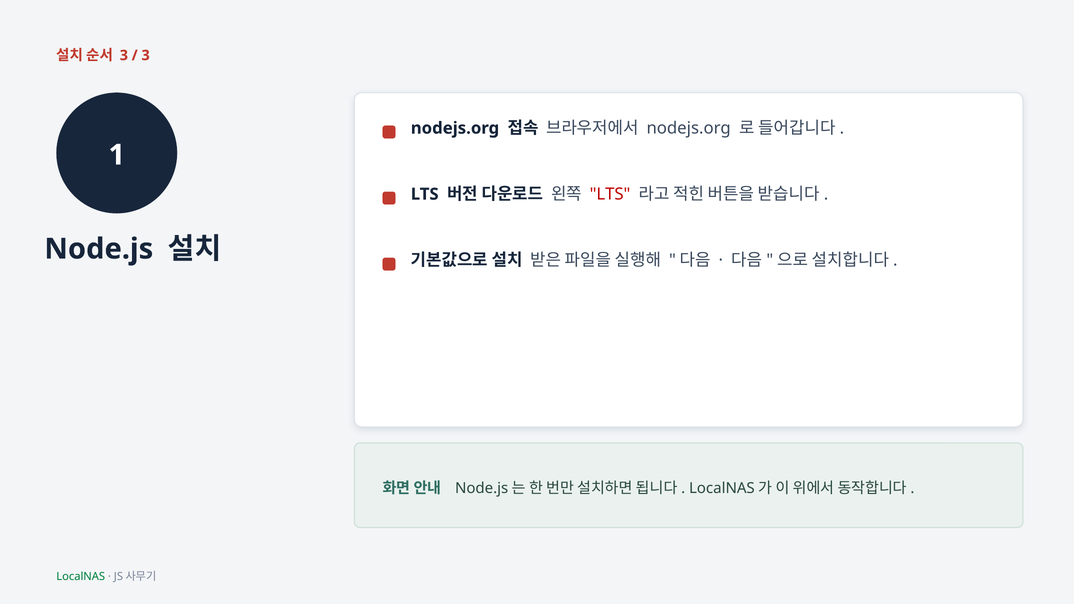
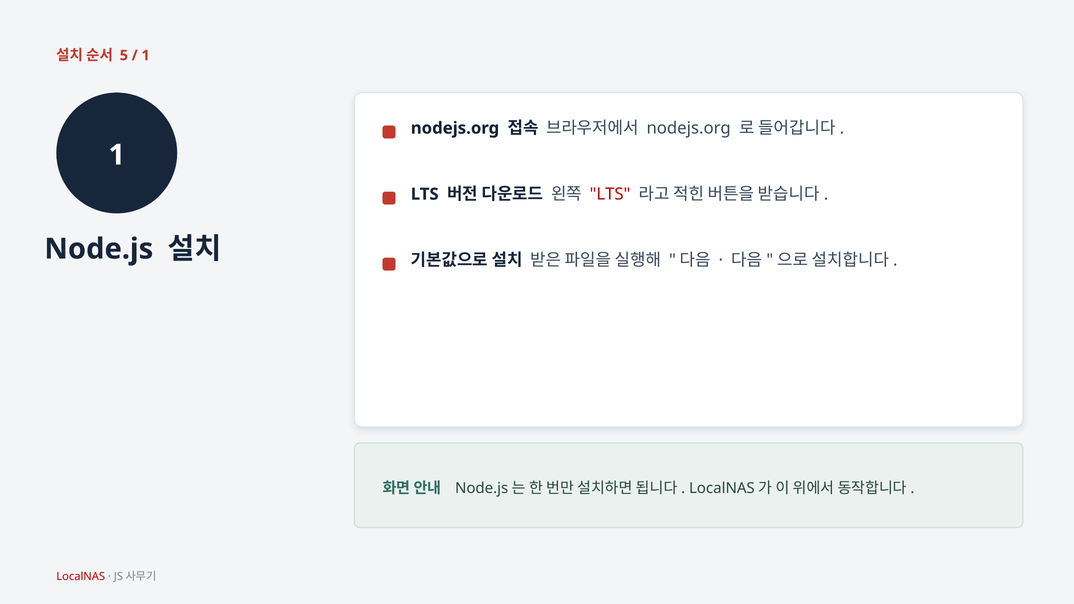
3: 3 -> 5 (124, 55)
3: 3 -> 1 (146, 55)
LocalNAS colour: green -> red (81, 577)
